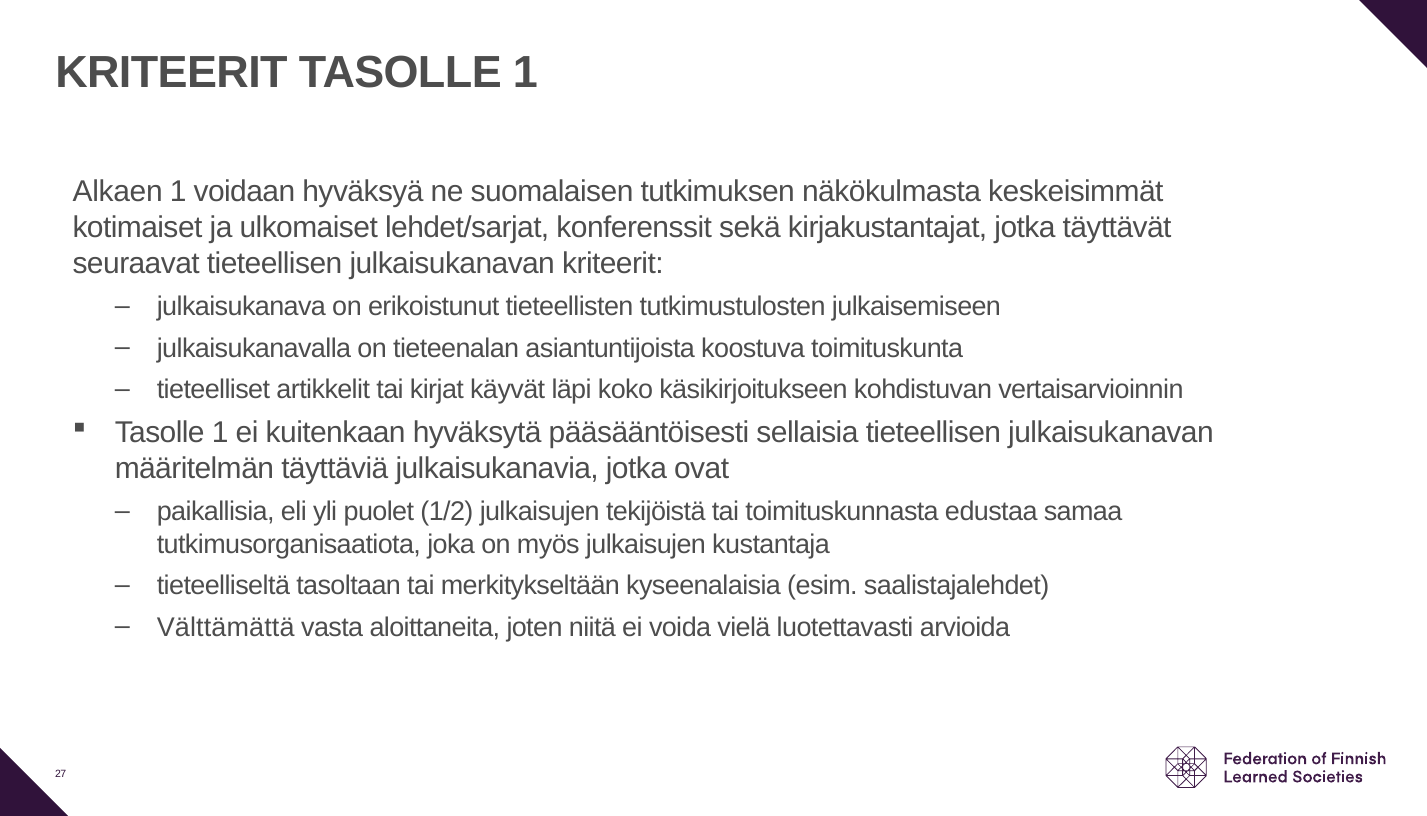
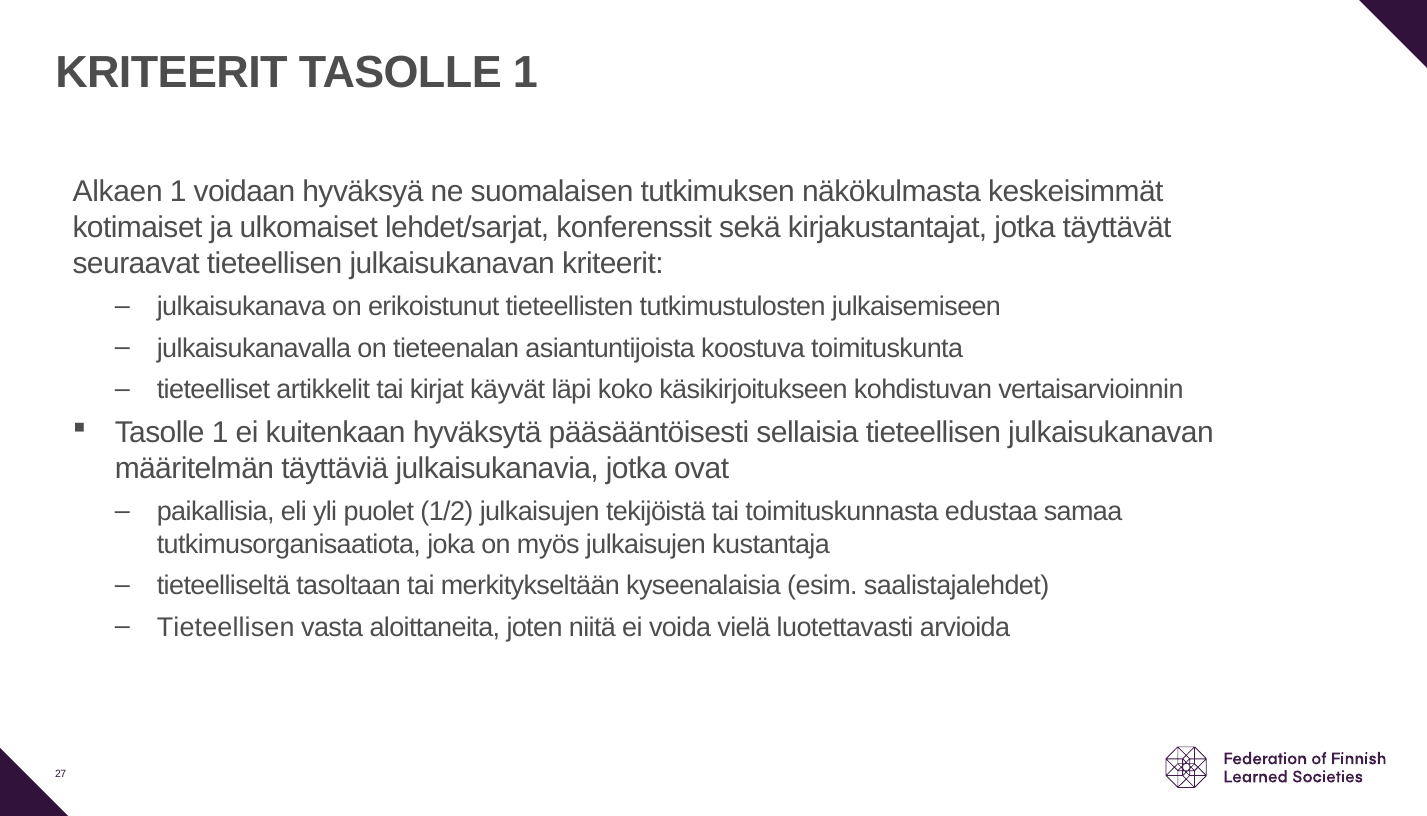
Välttämättä: Välttämättä -> Tieteellisen (226, 627)
